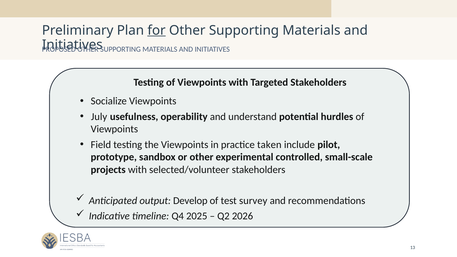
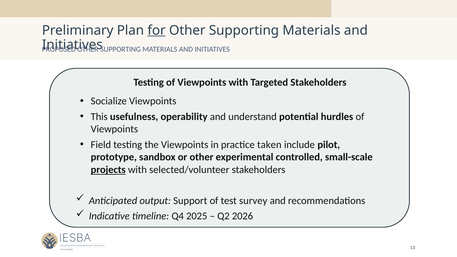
July: July -> This (99, 117)
projects underline: none -> present (108, 170)
Develop: Develop -> Support (190, 201)
